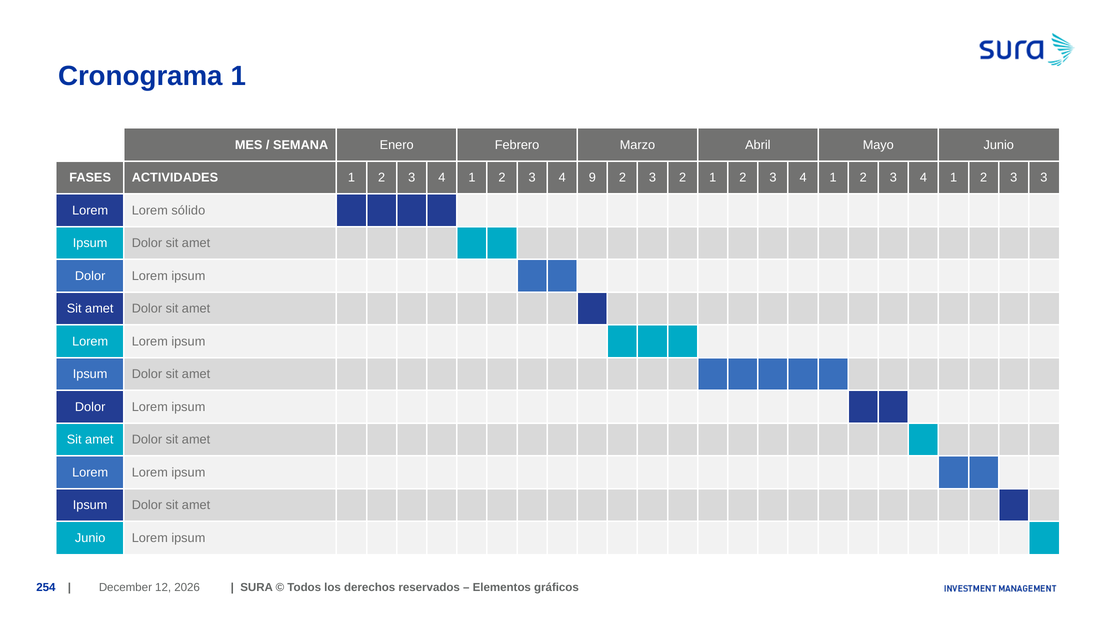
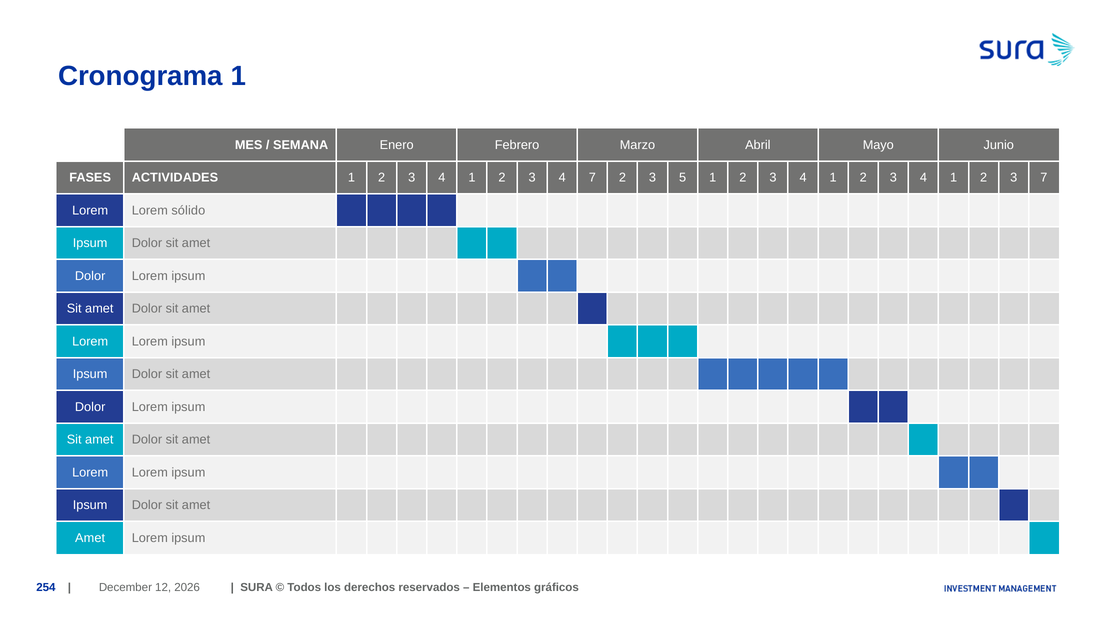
4 9: 9 -> 7 (592, 178)
3 2: 2 -> 5 (683, 178)
3 3: 3 -> 7 (1044, 178)
Junio: Junio -> Amet (90, 538)
